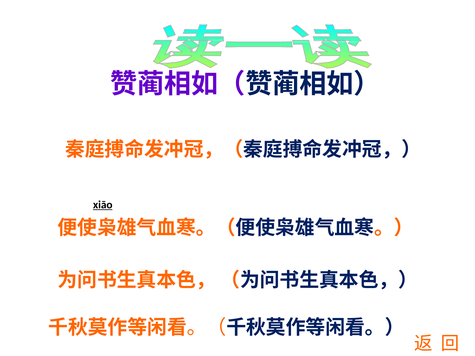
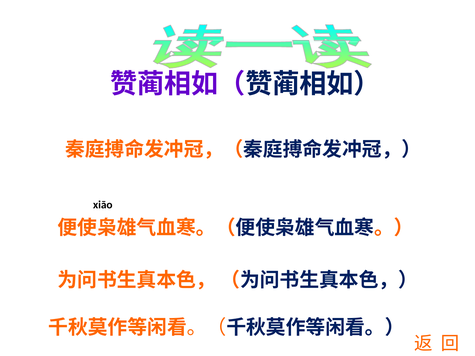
xiāo underline: present -> none (103, 205)
